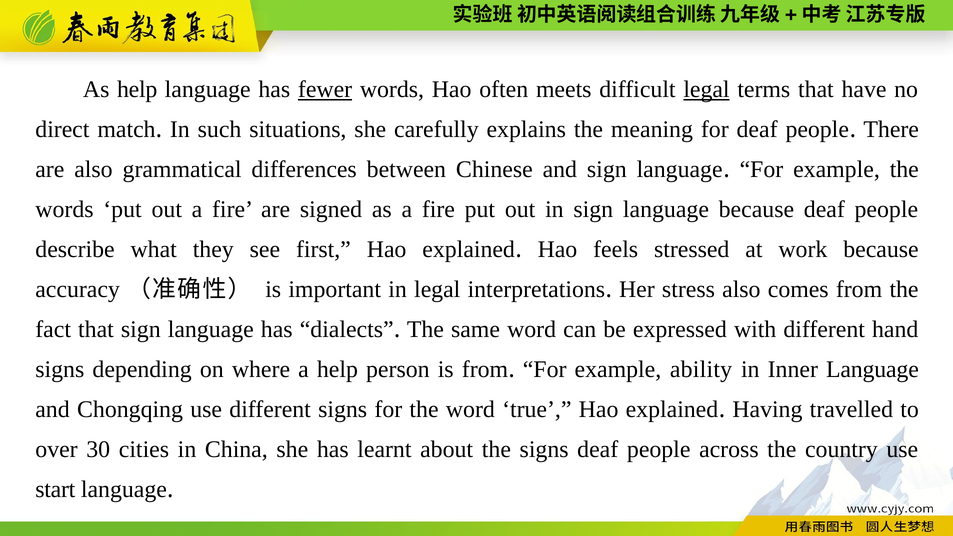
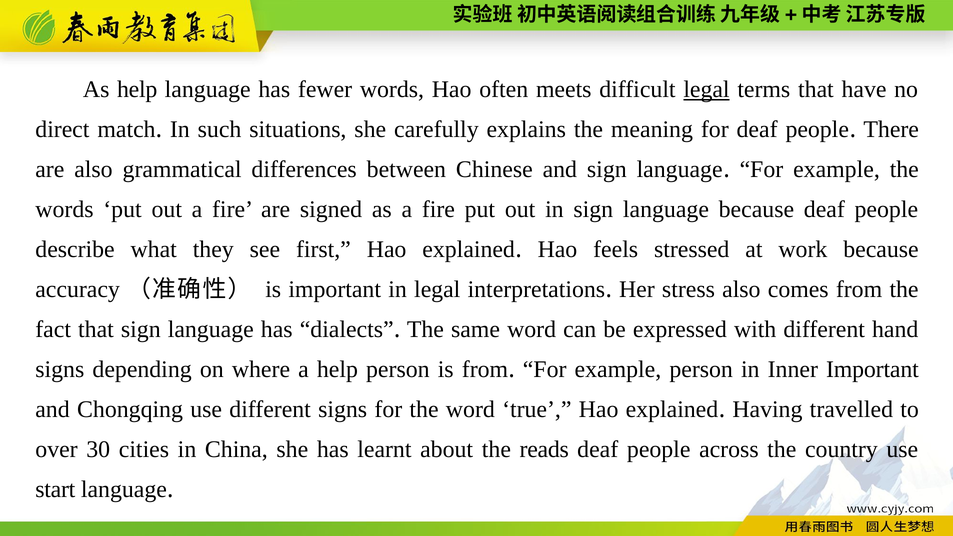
fewer underline: present -> none (325, 89)
example ability: ability -> person (701, 369)
Inner Language: Language -> Important (872, 369)
the signs: signs -> reads (544, 449)
